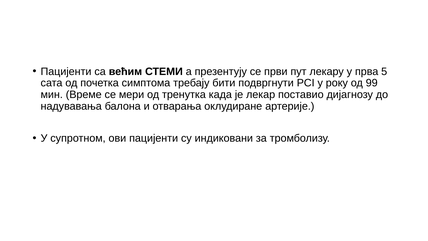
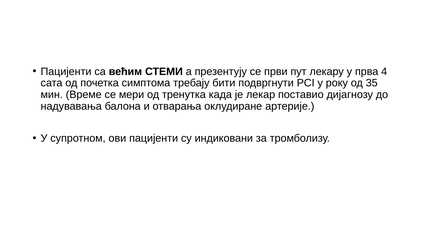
5: 5 -> 4 (384, 71)
99: 99 -> 35 (372, 83)
